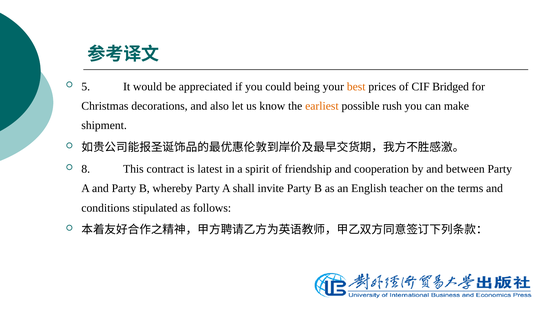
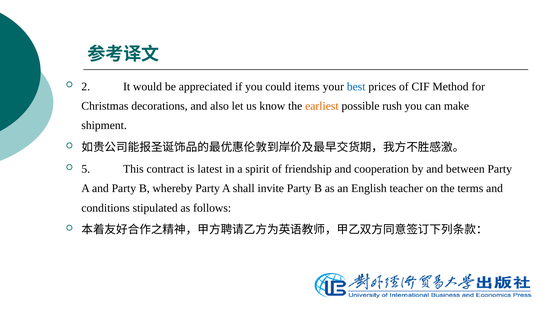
5: 5 -> 2 (86, 86)
being: being -> items (307, 86)
best colour: orange -> blue (356, 86)
Bridged: Bridged -> Method (451, 86)
8: 8 -> 5 (86, 169)
